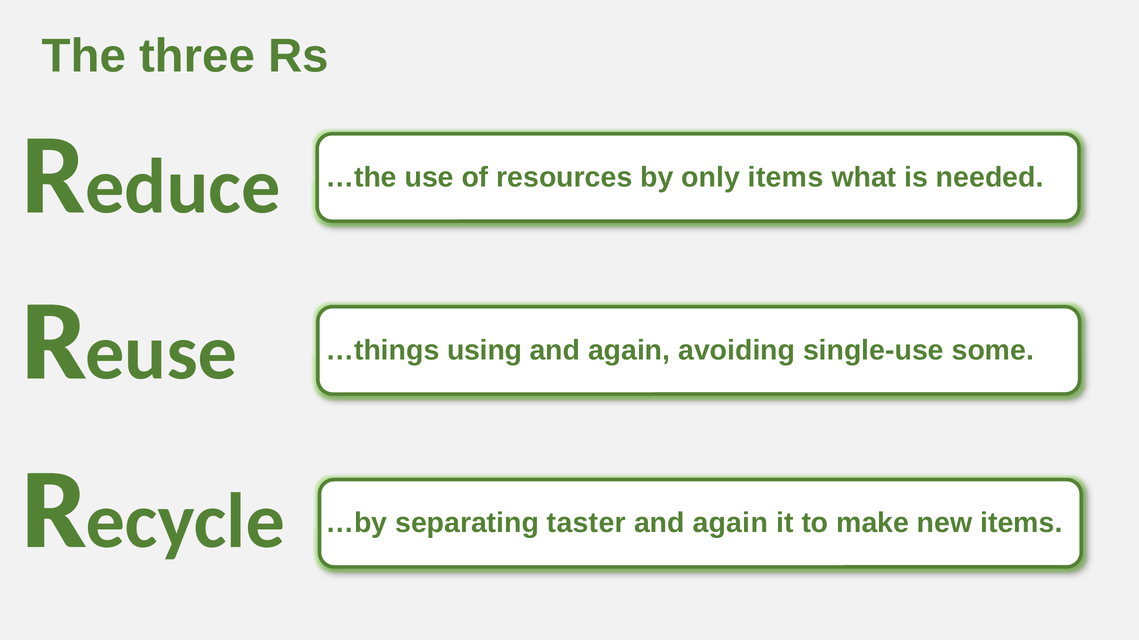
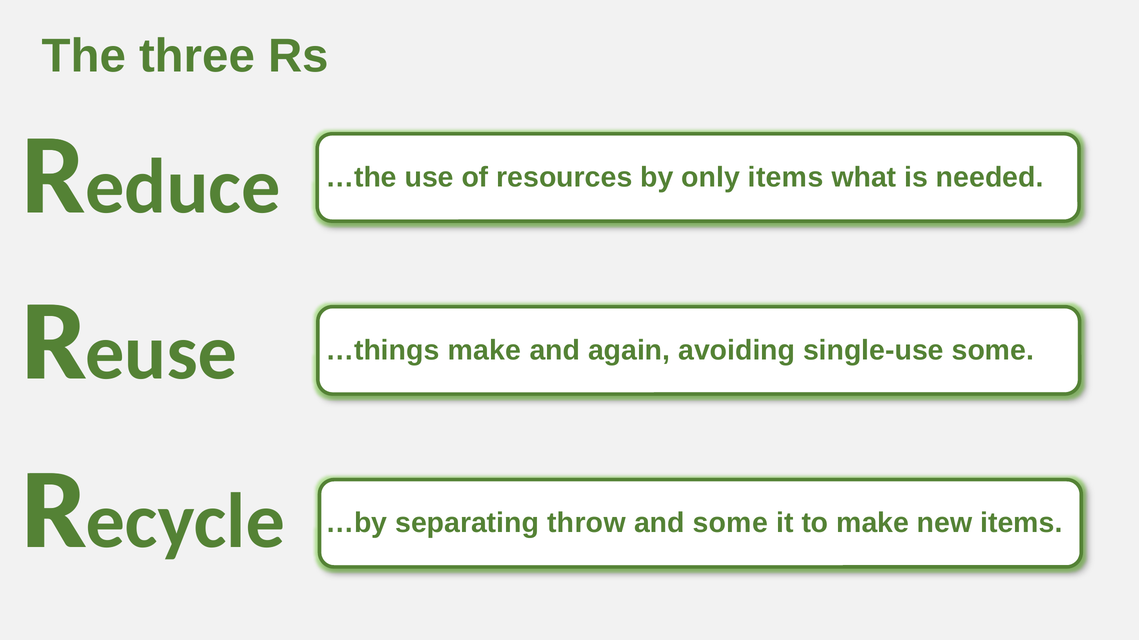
…things using: using -> make (484, 351)
taster: taster -> throw (586, 524)
again: again -> some (730, 524)
